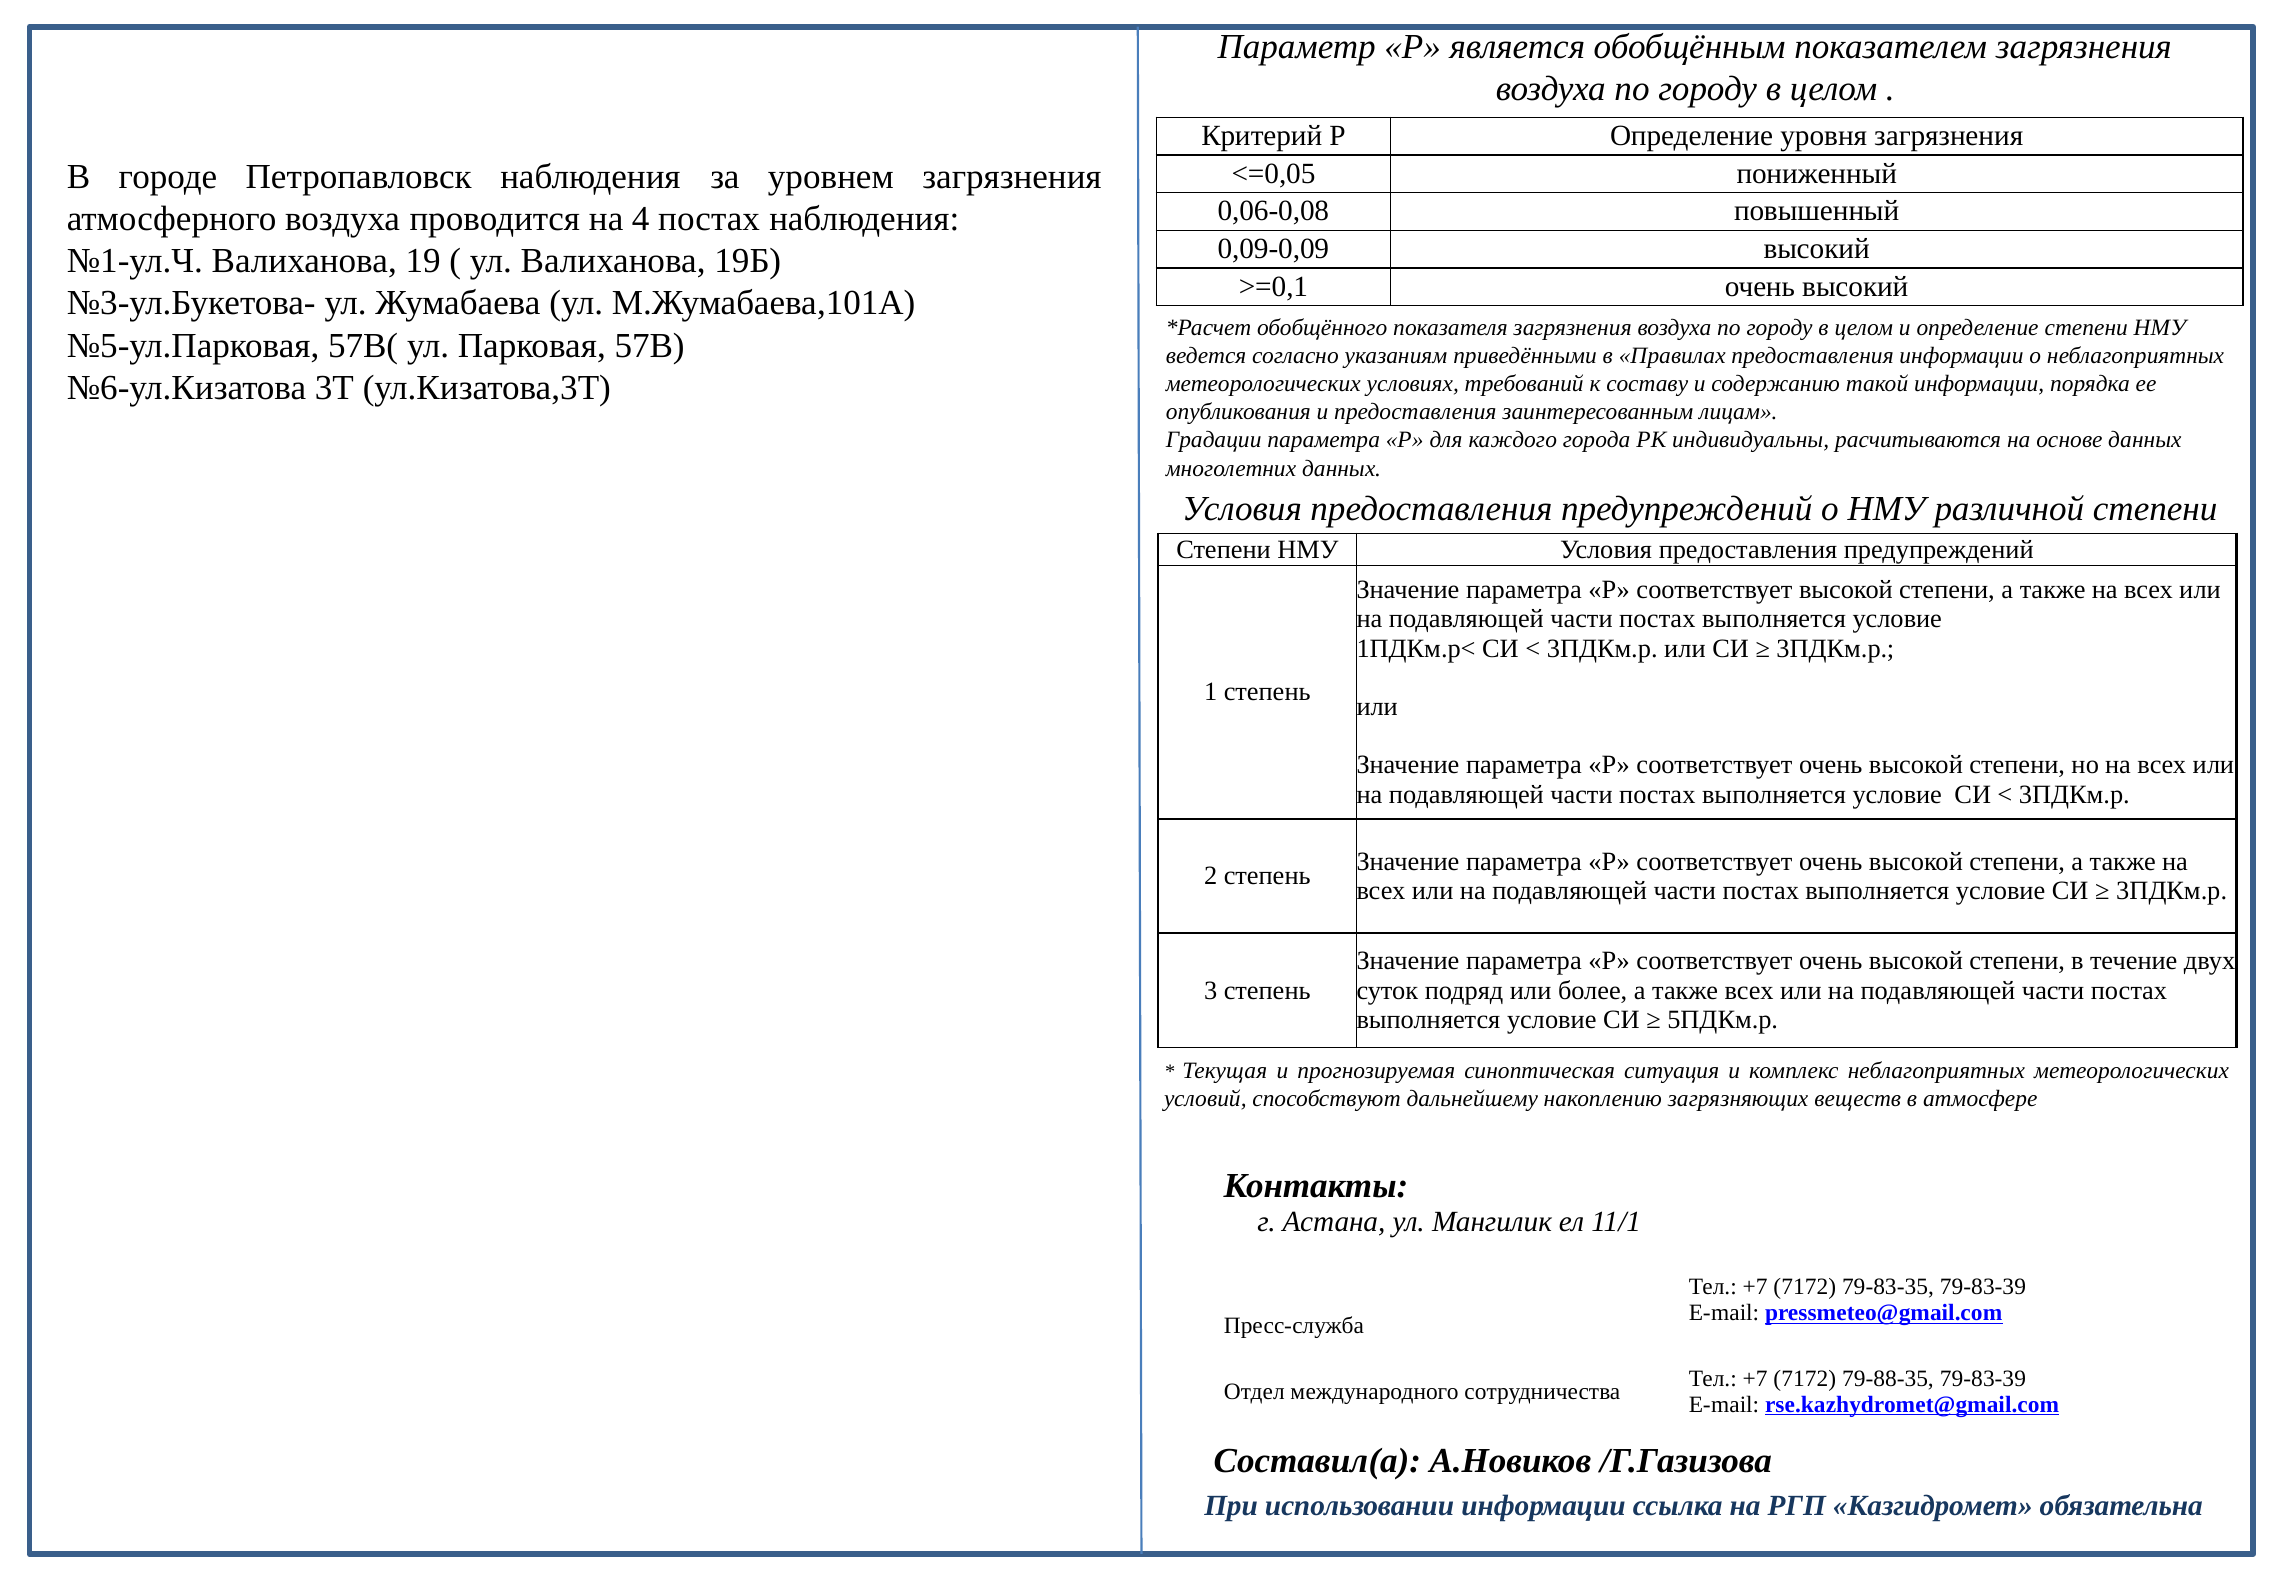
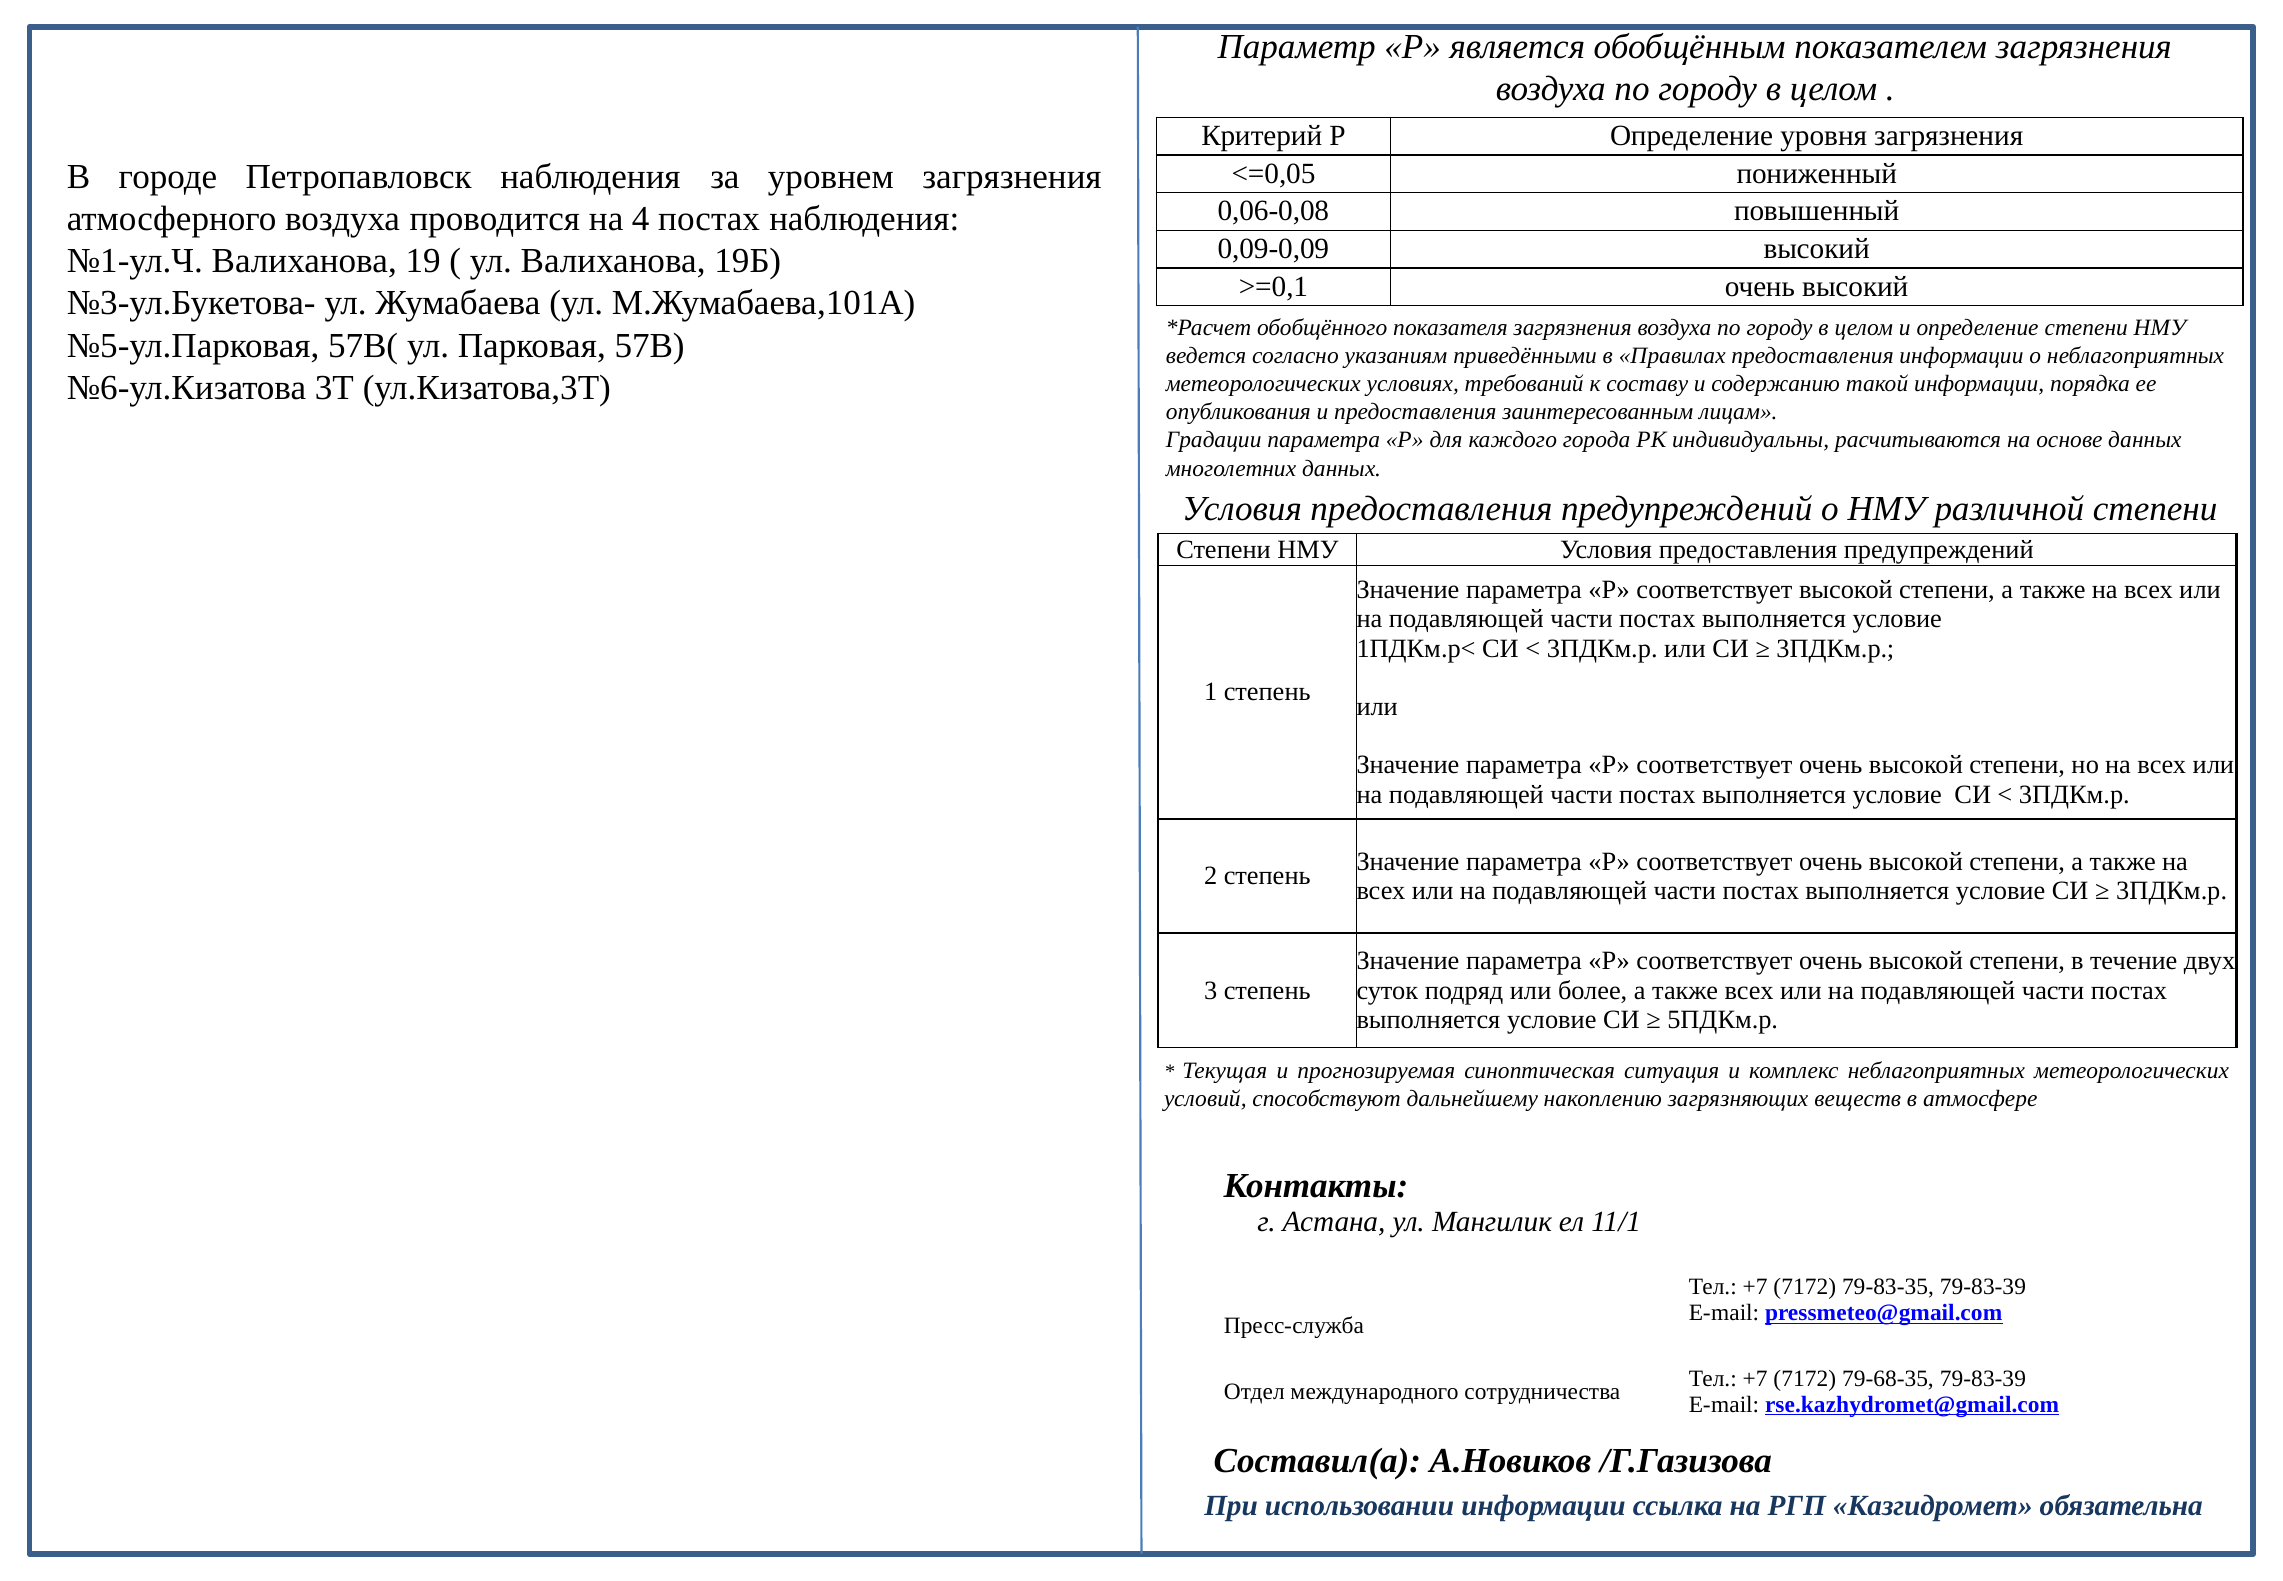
79-88-35: 79-88-35 -> 79-68-35 (1888, 1378)
